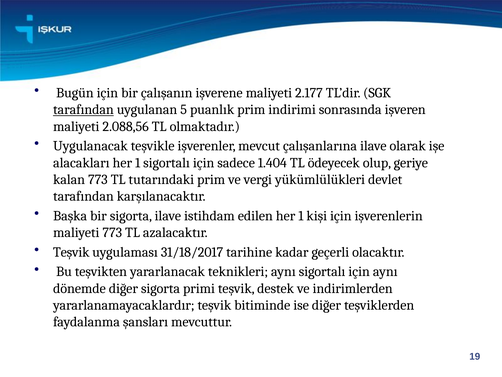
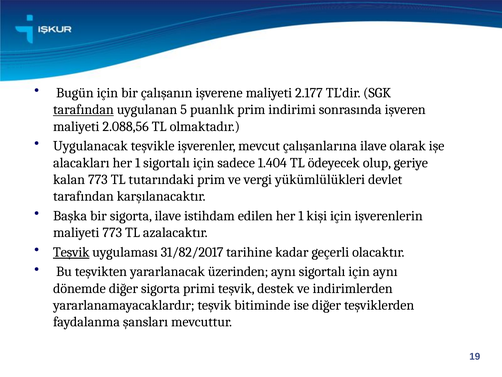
Teşvik underline: none -> present (71, 252)
31/18/2017: 31/18/2017 -> 31/82/2017 (192, 252)
teknikleri: teknikleri -> üzerinden (238, 271)
